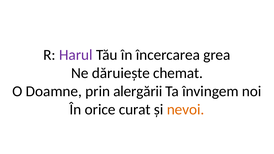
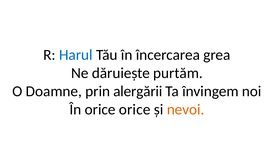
Harul colour: purple -> blue (76, 55)
chemat: chemat -> purtăm (178, 73)
orice curat: curat -> orice (135, 110)
